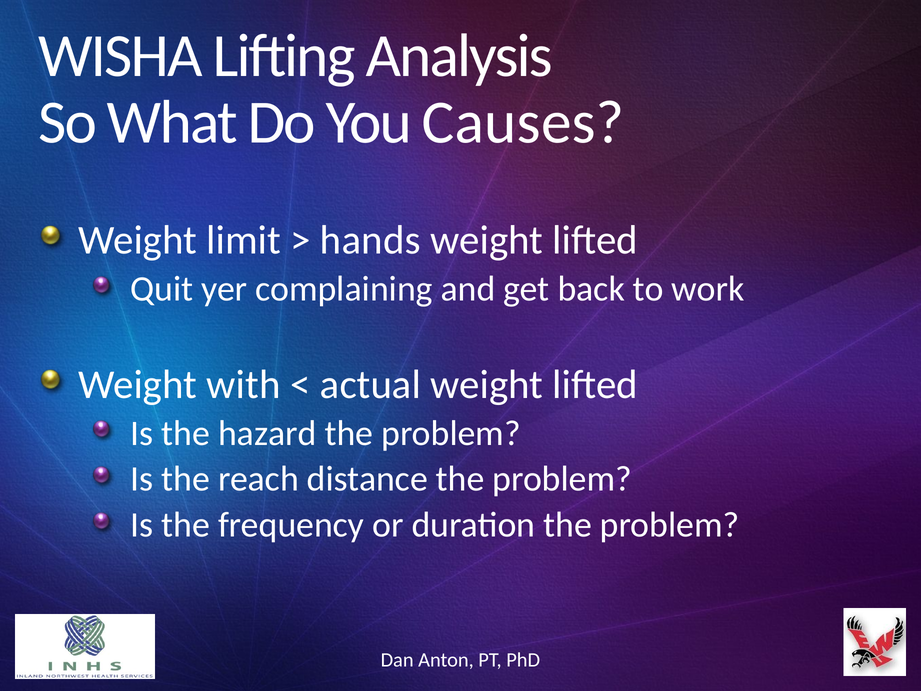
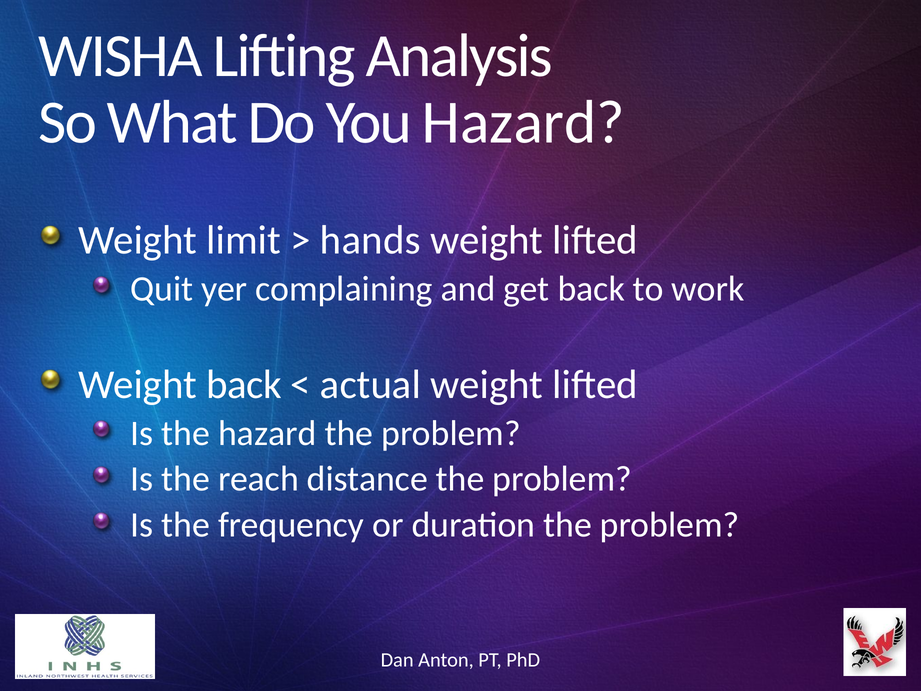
You Causes: Causes -> Hazard (523, 122)
Weight with: with -> back (244, 384)
